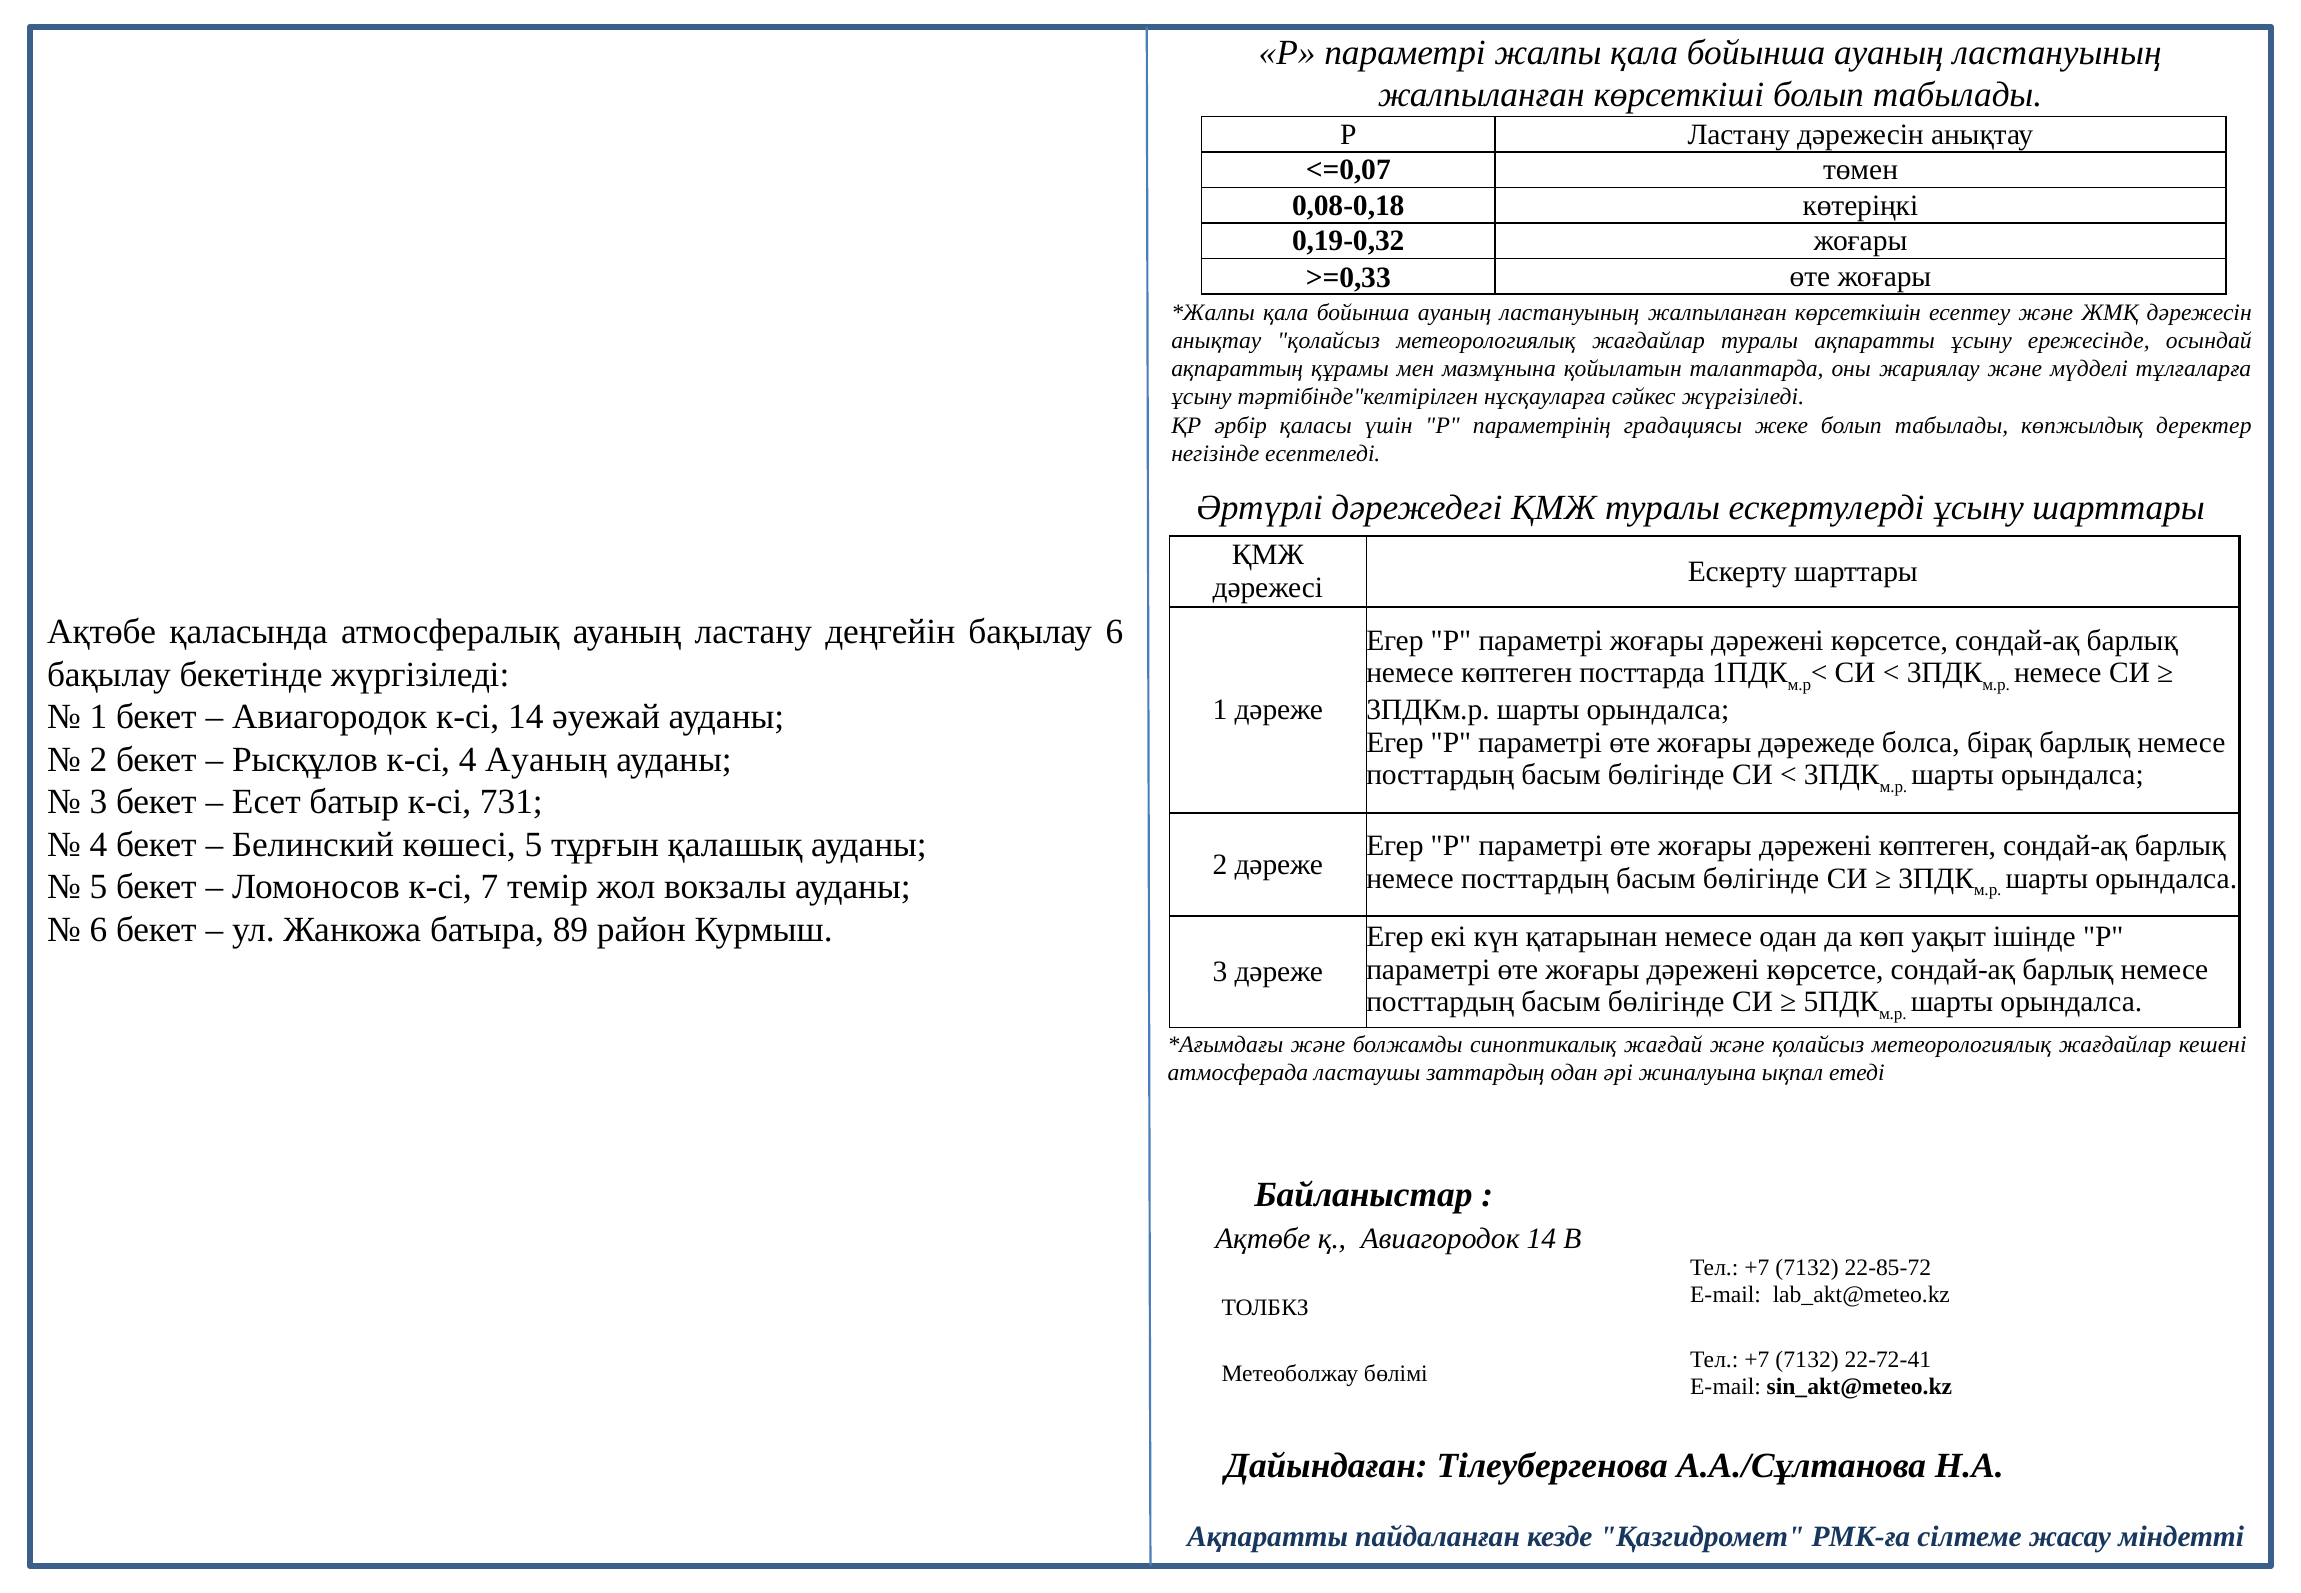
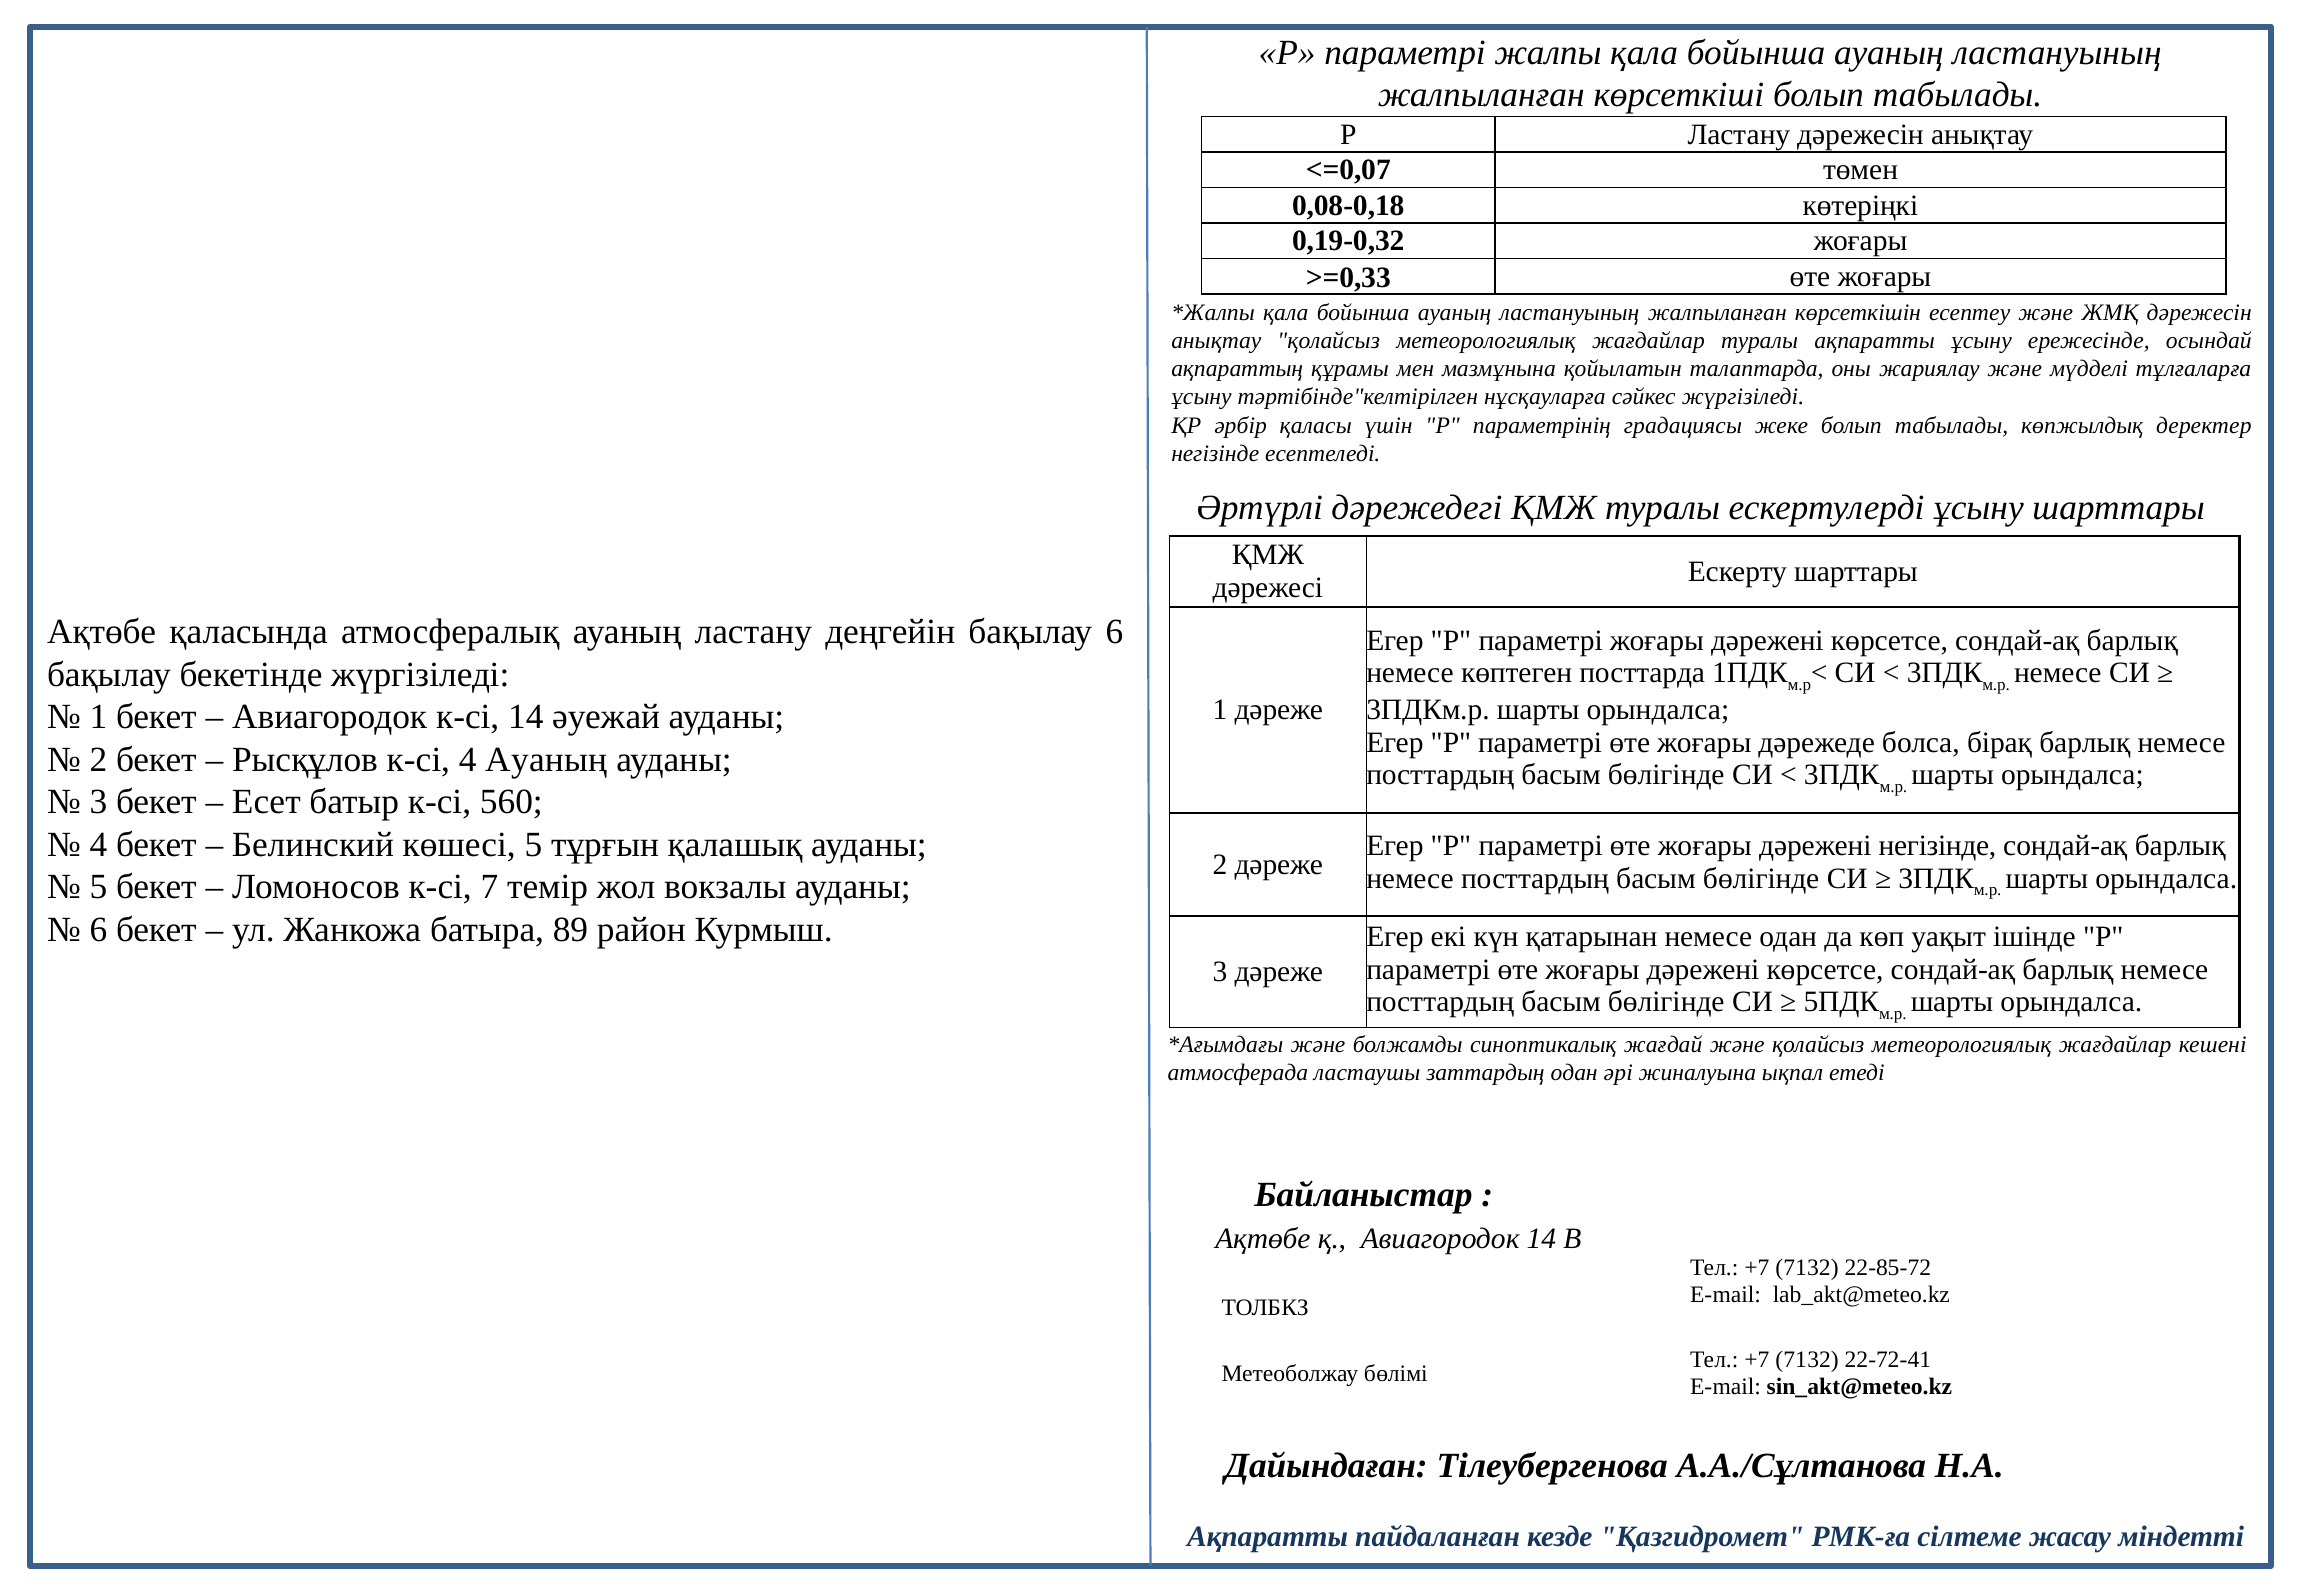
731: 731 -> 560 (511, 802)
дәрежені көптеген: көптеген -> негізінде (1937, 846)
